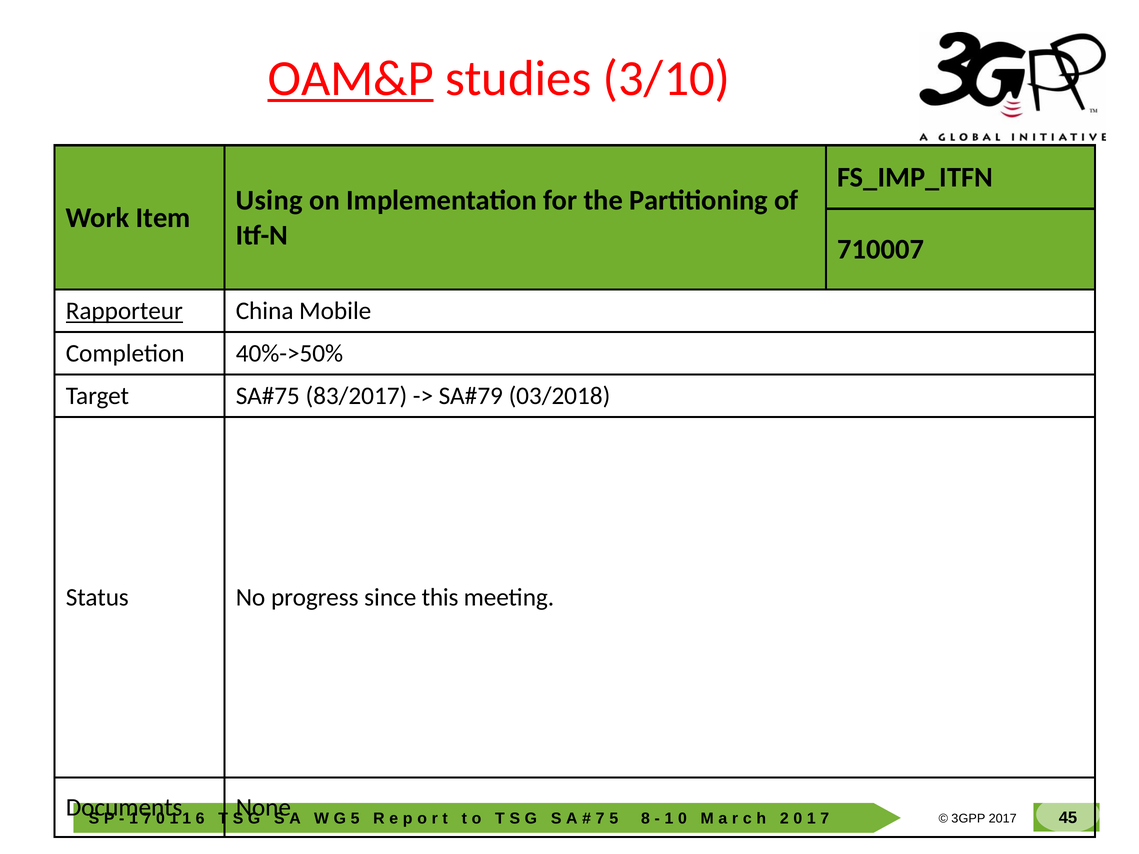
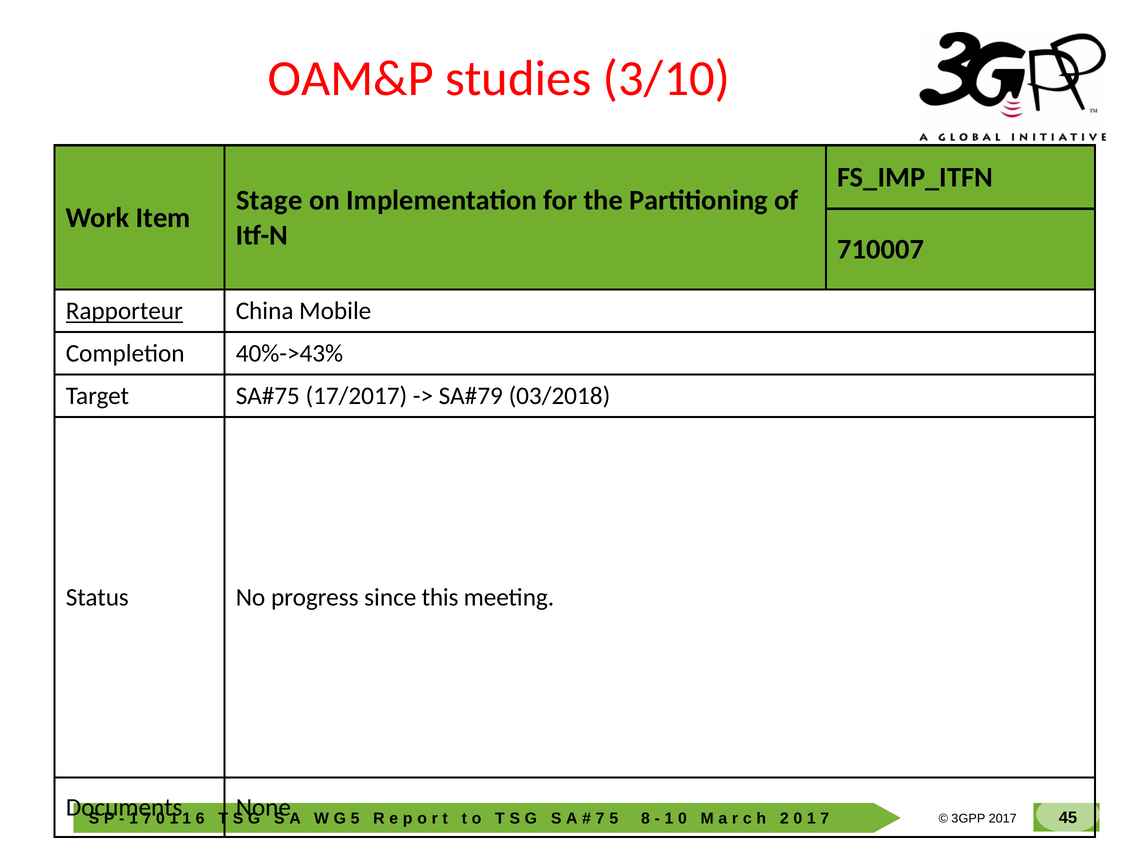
OAM&P underline: present -> none (351, 79)
Using: Using -> Stage (269, 201)
40%->50%: 40%->50% -> 40%->43% (289, 354)
83/2017: 83/2017 -> 17/2017 (356, 396)
